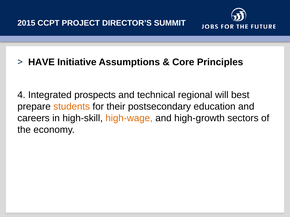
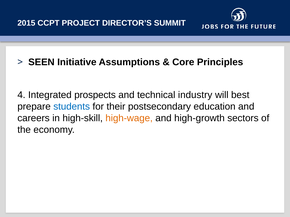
HAVE: HAVE -> SEEN (41, 62)
regional: regional -> industry (195, 95)
students colour: orange -> blue (72, 107)
